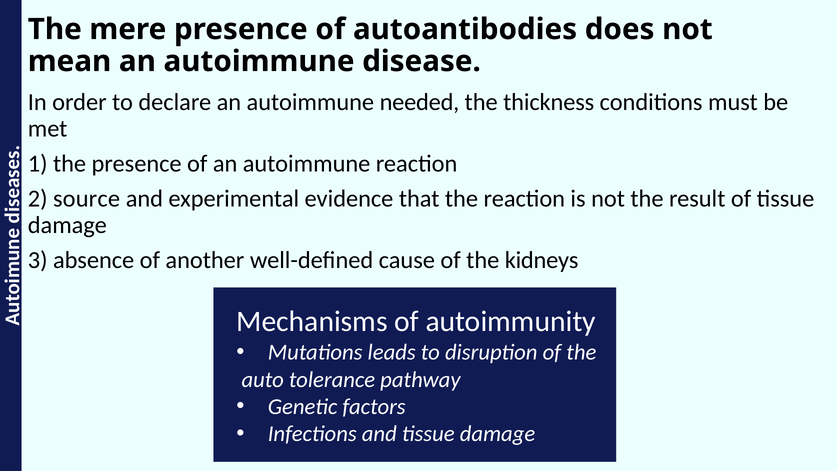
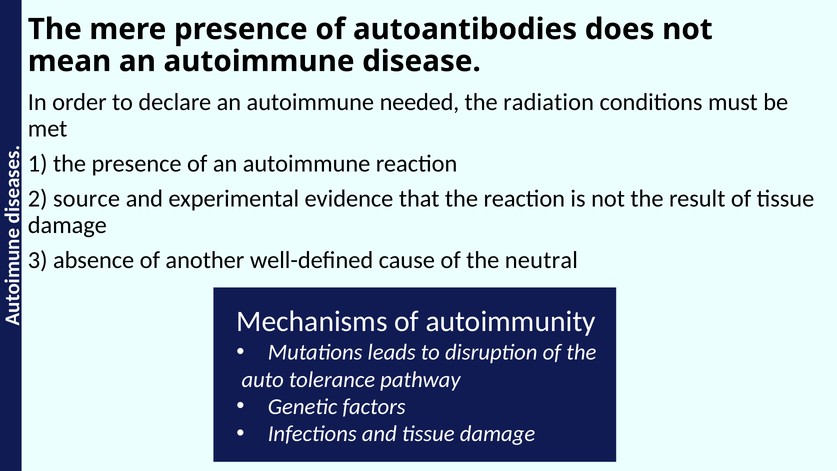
thickness: thickness -> radiation (549, 102)
kidneys: kidneys -> neutral (541, 260)
